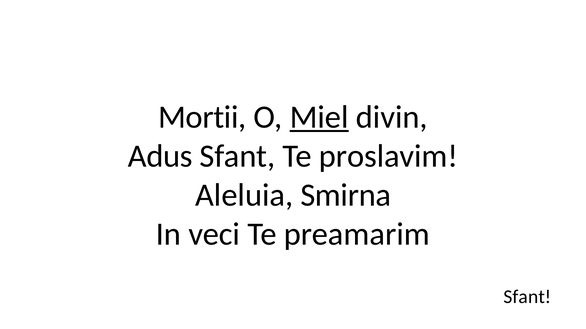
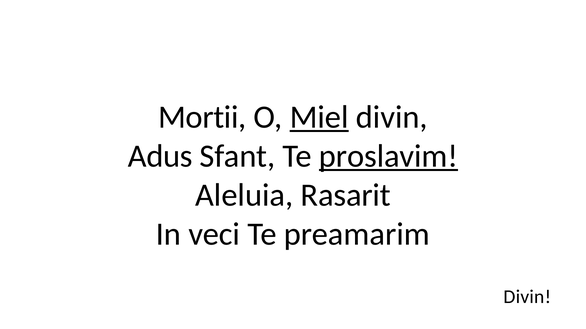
proslavim underline: none -> present (388, 156)
Smirna: Smirna -> Rasarit (346, 195)
Sfant: Sfant -> Divin (527, 297)
